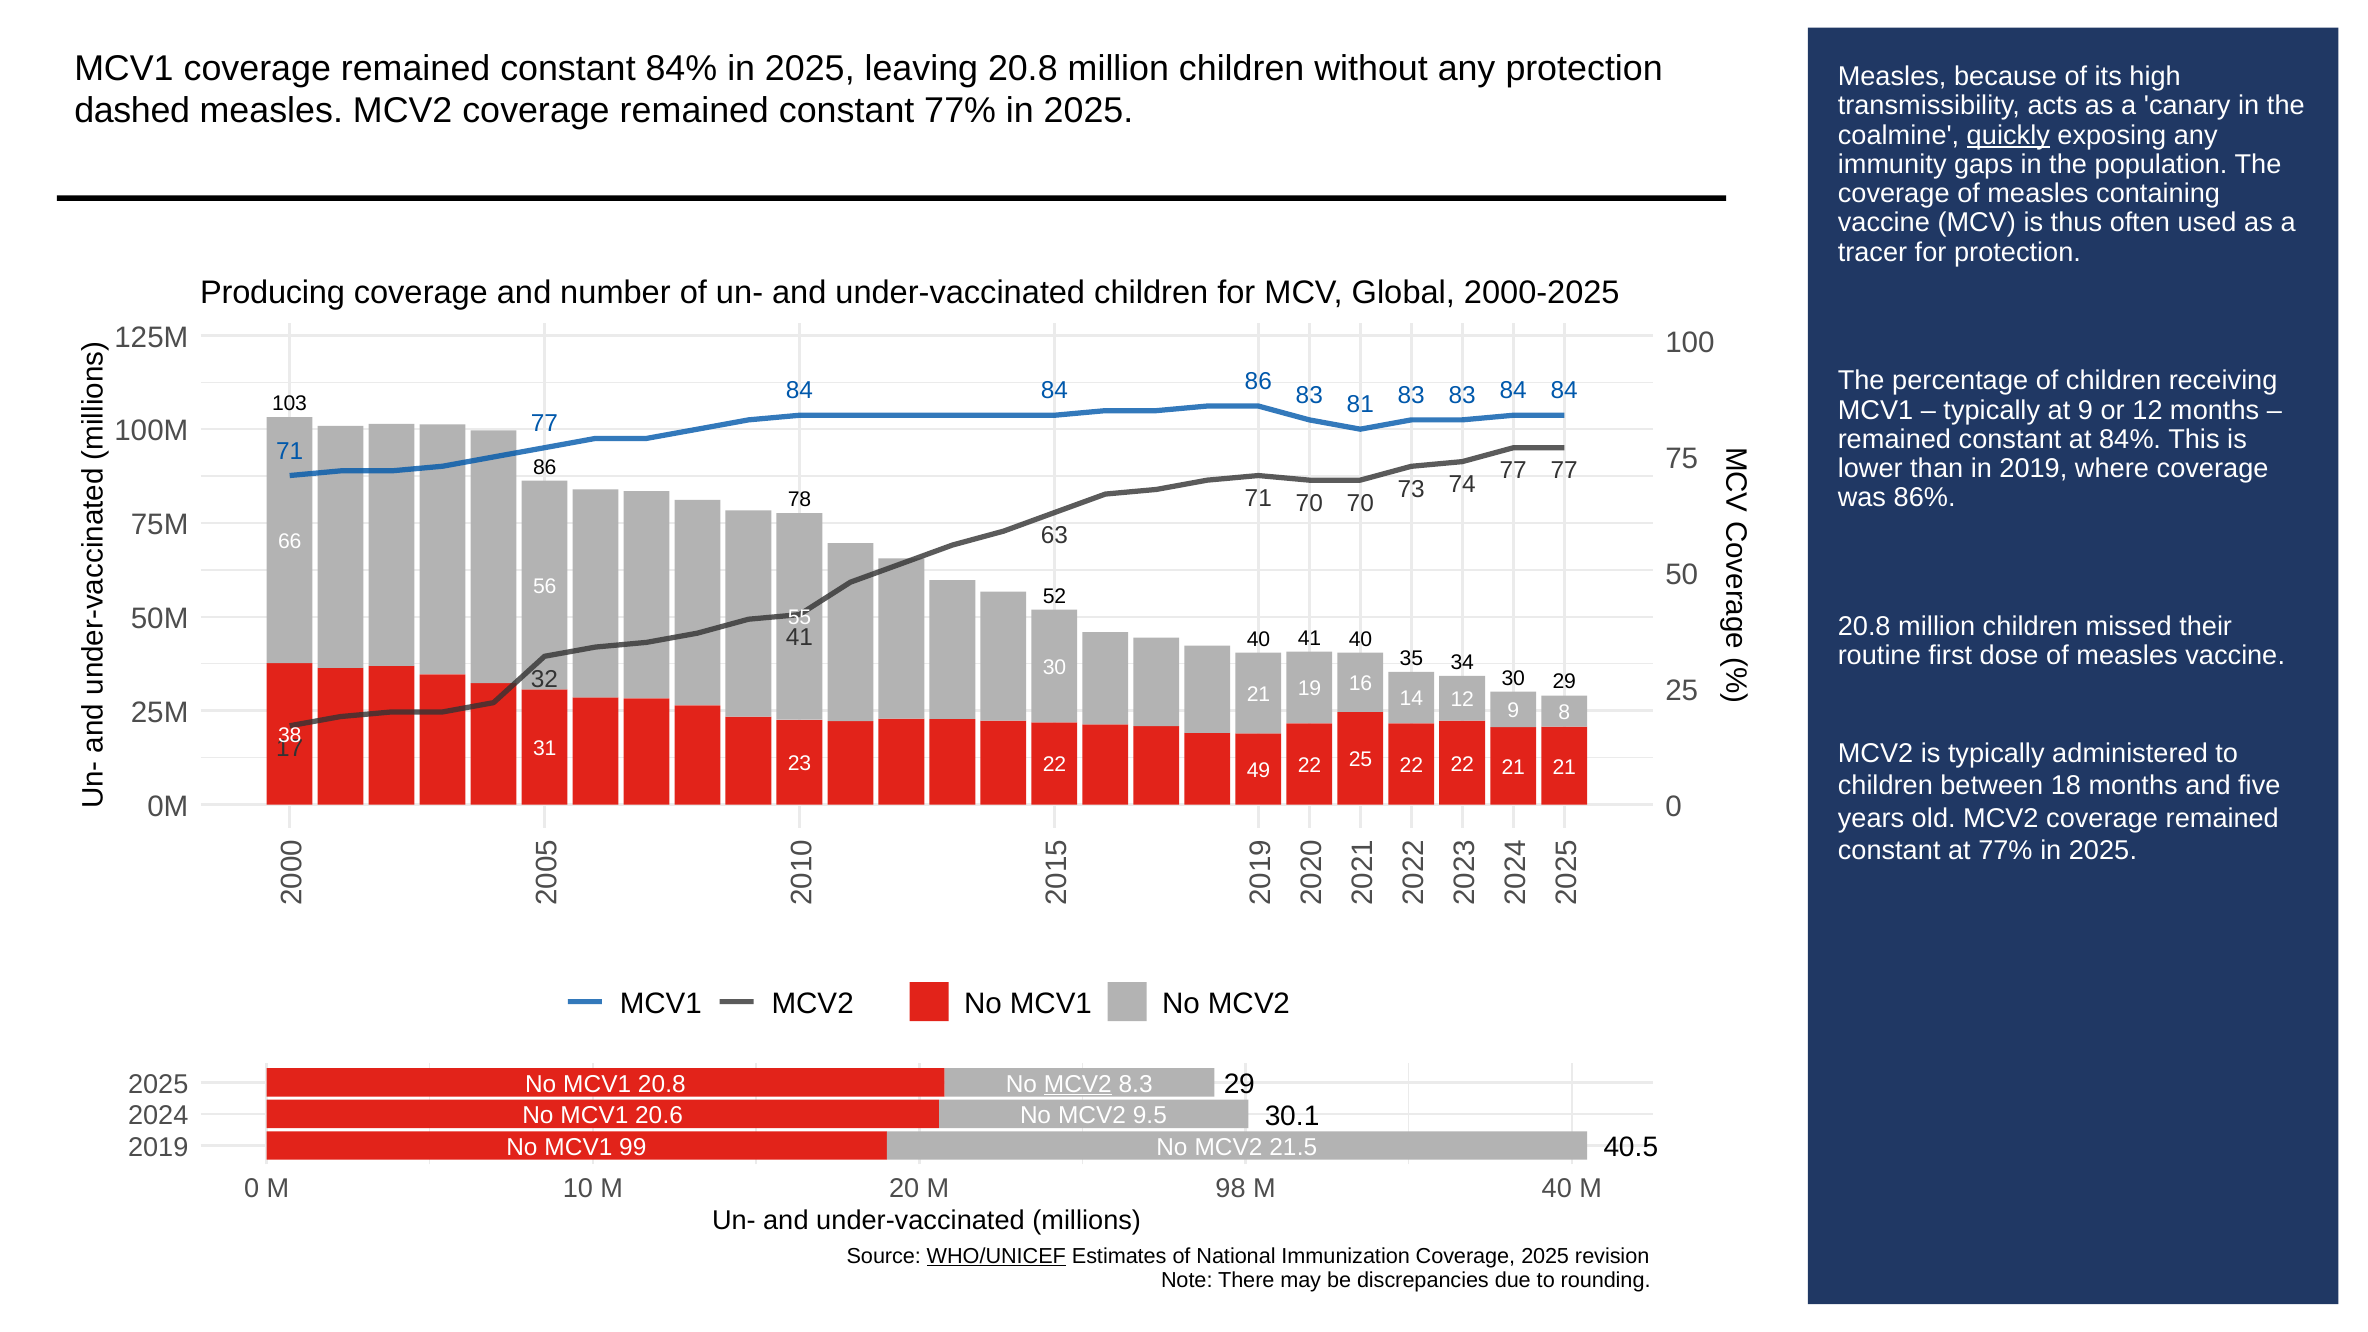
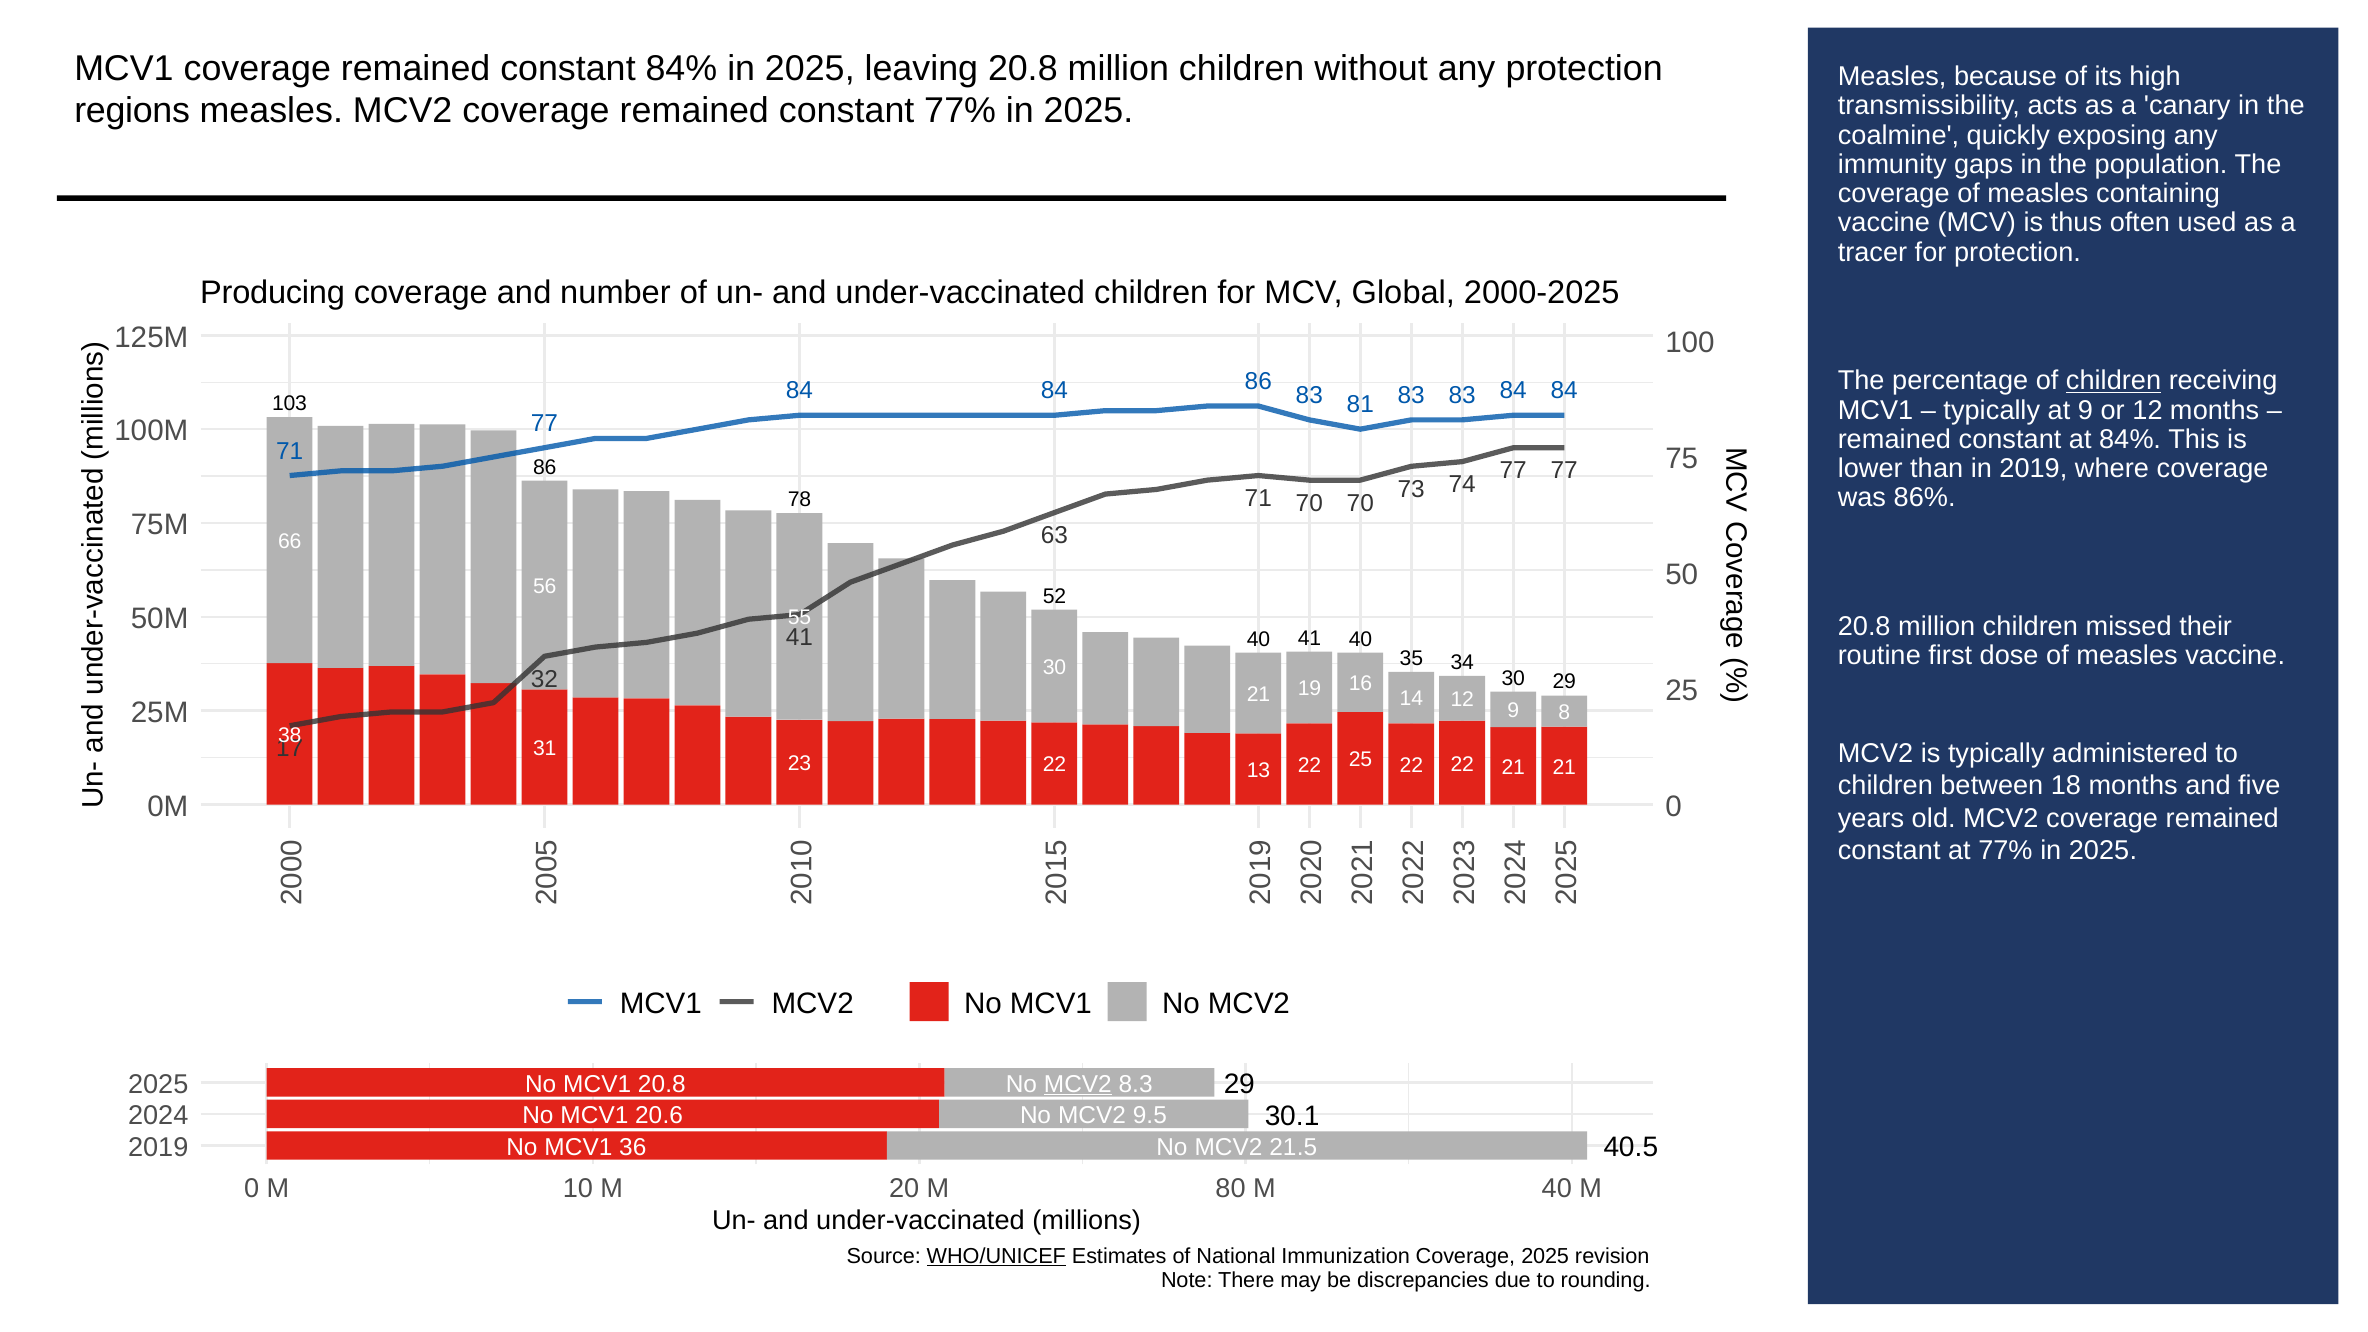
dashed: dashed -> regions (132, 111)
quickly underline: present -> none (2008, 135)
children underline: none -> present (2114, 381)
49: 49 -> 13 (1259, 770)
99: 99 -> 36 (633, 1147)
98: 98 -> 80 (1231, 1188)
